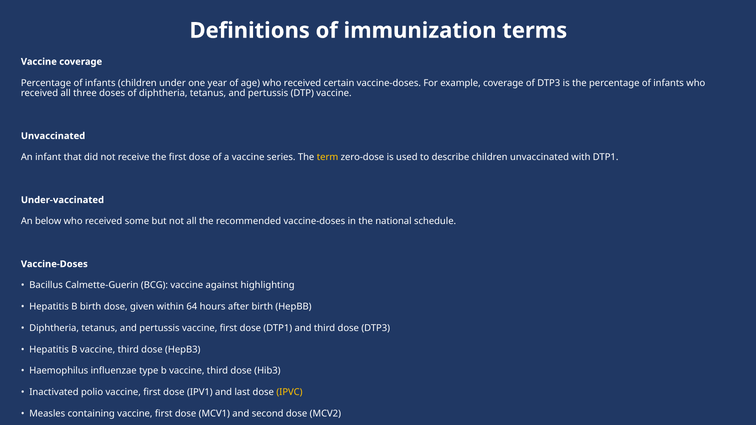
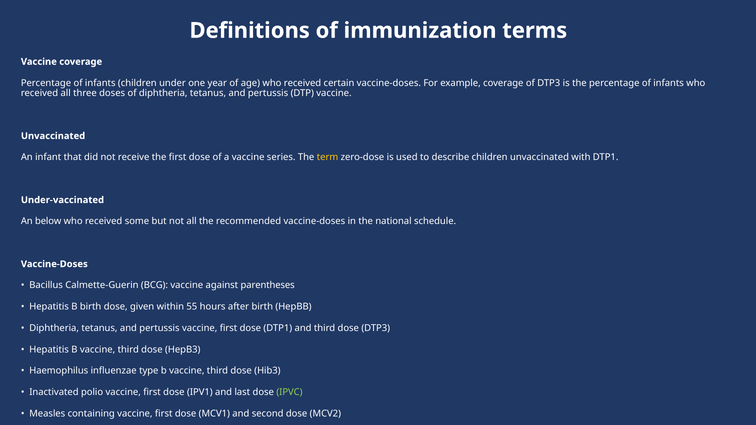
highlighting: highlighting -> parentheses (268, 286)
64: 64 -> 55 (192, 307)
IPVC colour: yellow -> light green (289, 392)
